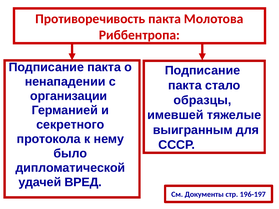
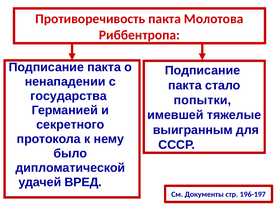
организации: организации -> государства (69, 96)
образцы: образцы -> попытки (202, 100)
